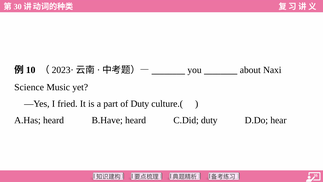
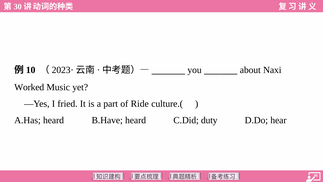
Science: Science -> Worked (29, 87)
of Duty: Duty -> Ride (140, 104)
